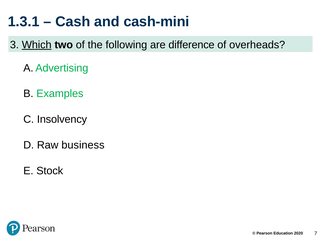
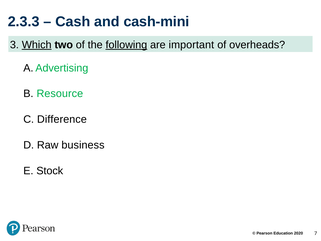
1.3.1: 1.3.1 -> 2.3.3 (24, 22)
following underline: none -> present (126, 45)
difference: difference -> important (191, 45)
Examples: Examples -> Resource (60, 94)
Insolvency: Insolvency -> Difference (62, 119)
